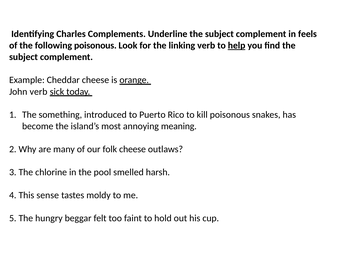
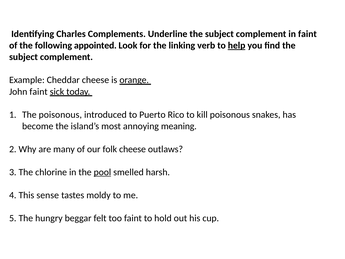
in feels: feels -> faint (307, 34)
following poisonous: poisonous -> appointed (95, 45)
John verb: verb -> faint (39, 92)
The something: something -> poisonous (60, 115)
pool underline: none -> present (102, 172)
